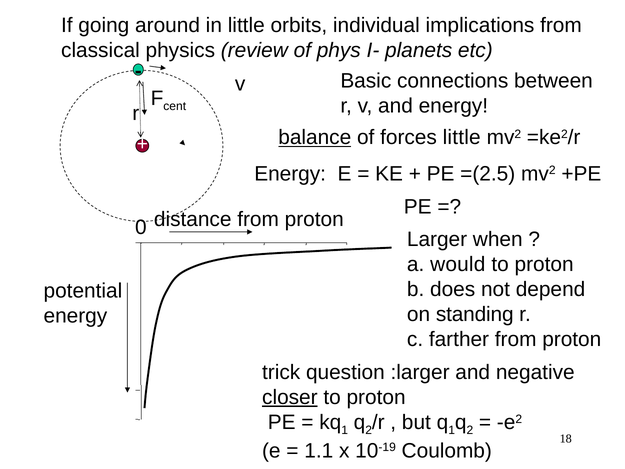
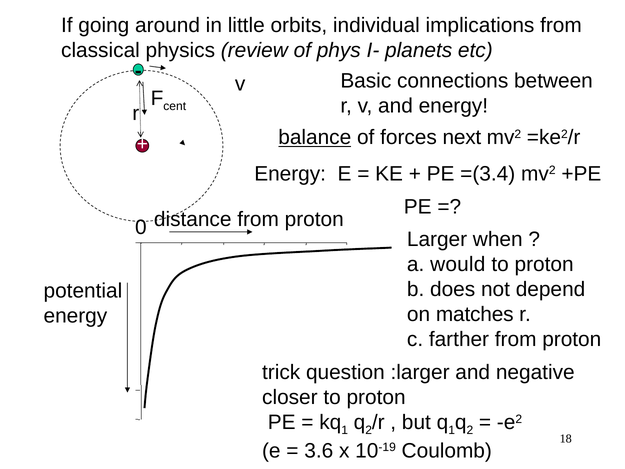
forces little: little -> next (462, 137)
=(2.5: =(2.5 -> =(3.4 (488, 174)
standing: standing -> matches (475, 314)
closer underline: present -> none (290, 397)
1.1: 1.1 -> 3.6 (319, 451)
